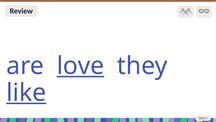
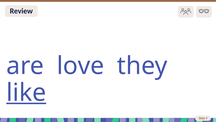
love underline: present -> none (80, 66)
